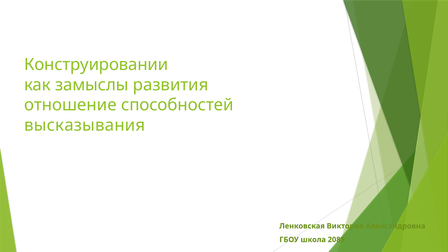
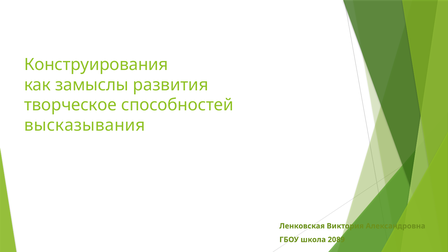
Конструировании: Конструировании -> Конструирования (96, 65)
отношение: отношение -> творческое (70, 105)
